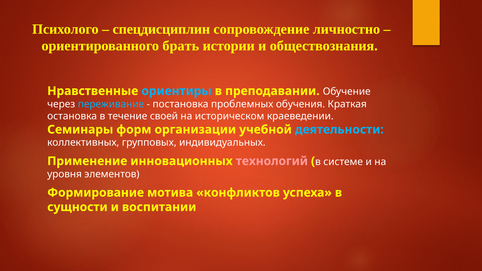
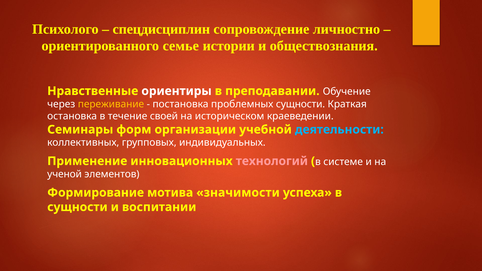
брать: брать -> семье (181, 46)
ориентиры colour: light blue -> white (177, 91)
переживание colour: light blue -> yellow (111, 104)
проблемных обучения: обучения -> сущности (301, 104)
уровня: уровня -> ученой (65, 174)
конфликтов: конфликтов -> значимости (238, 193)
